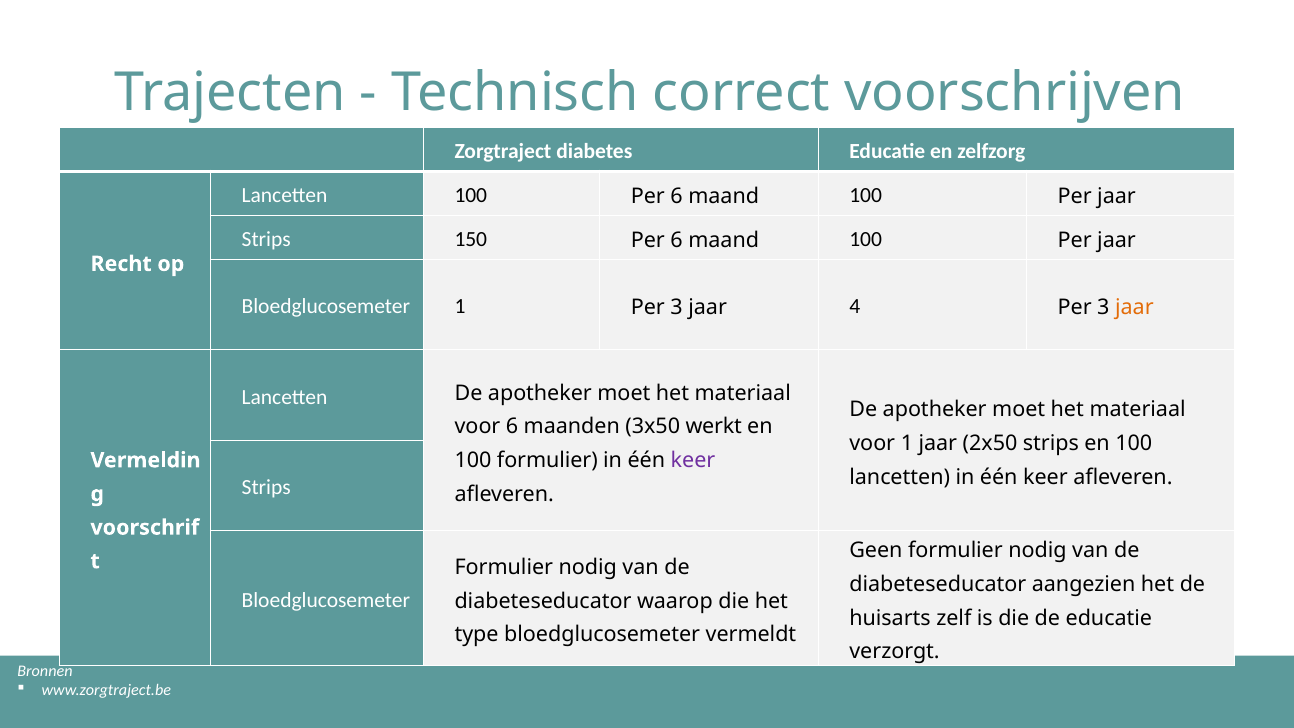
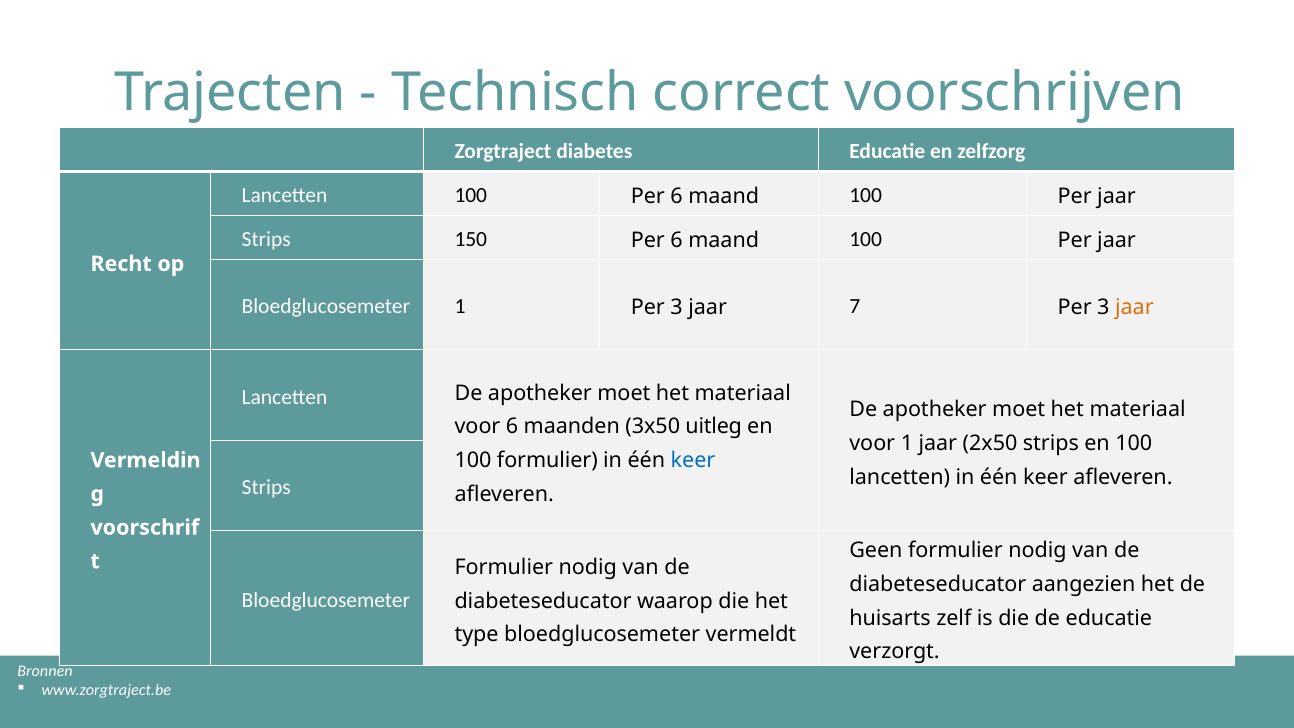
4: 4 -> 7 (855, 307)
werkt: werkt -> uitleg (714, 427)
keer colour: purple -> blue (693, 460)
